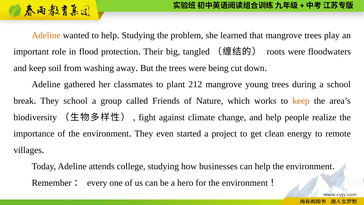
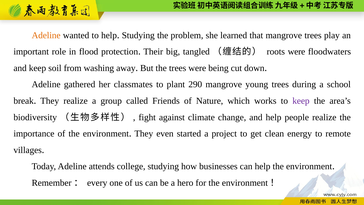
212: 212 -> 290 (195, 84)
They school: school -> realize (76, 101)
keep colour: orange -> purple (301, 101)
